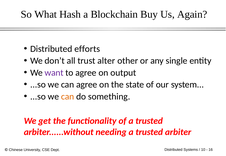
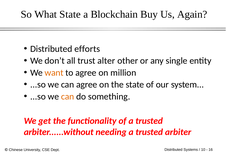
What Hash: Hash -> State (70, 14)
want colour: purple -> orange (54, 73)
output: output -> million (123, 73)
